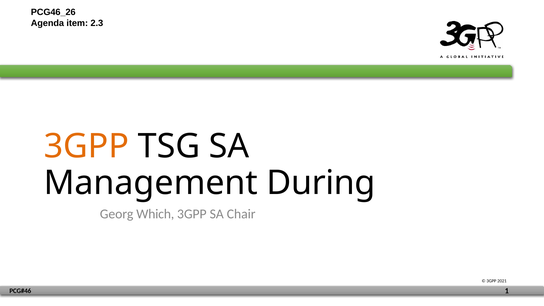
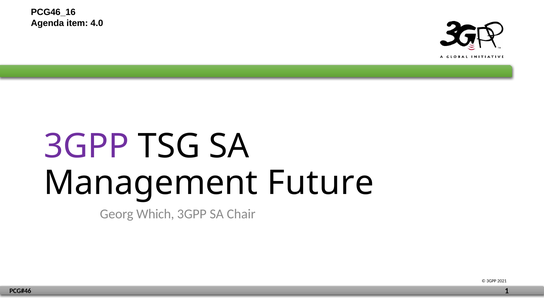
PCG46_26: PCG46_26 -> PCG46_16 (53, 12)
2.3: 2.3 -> 4.0 (97, 23)
3GPP colour: orange -> purple (86, 146)
During: During -> Future (321, 183)
